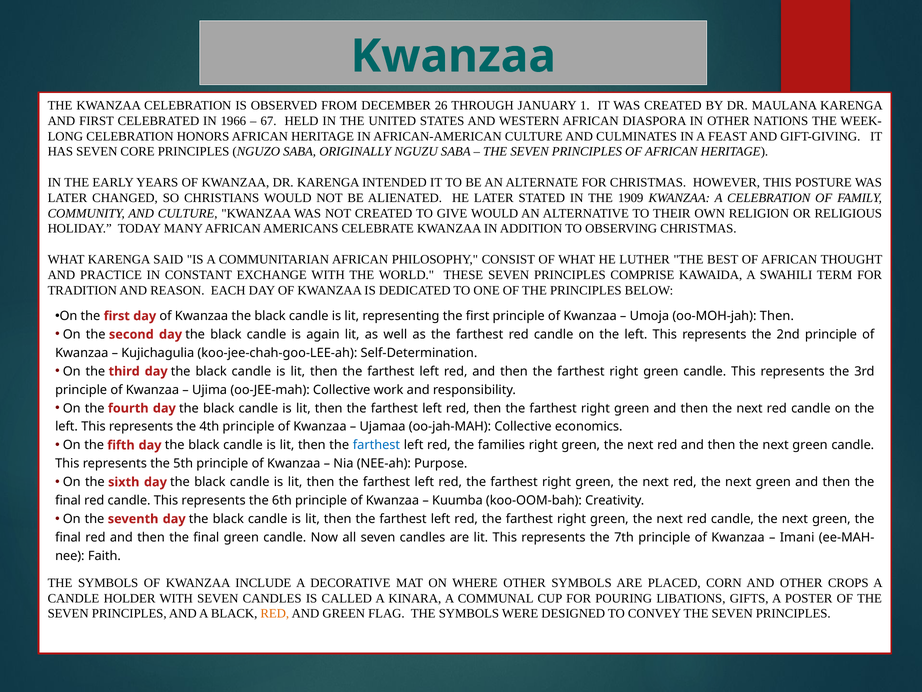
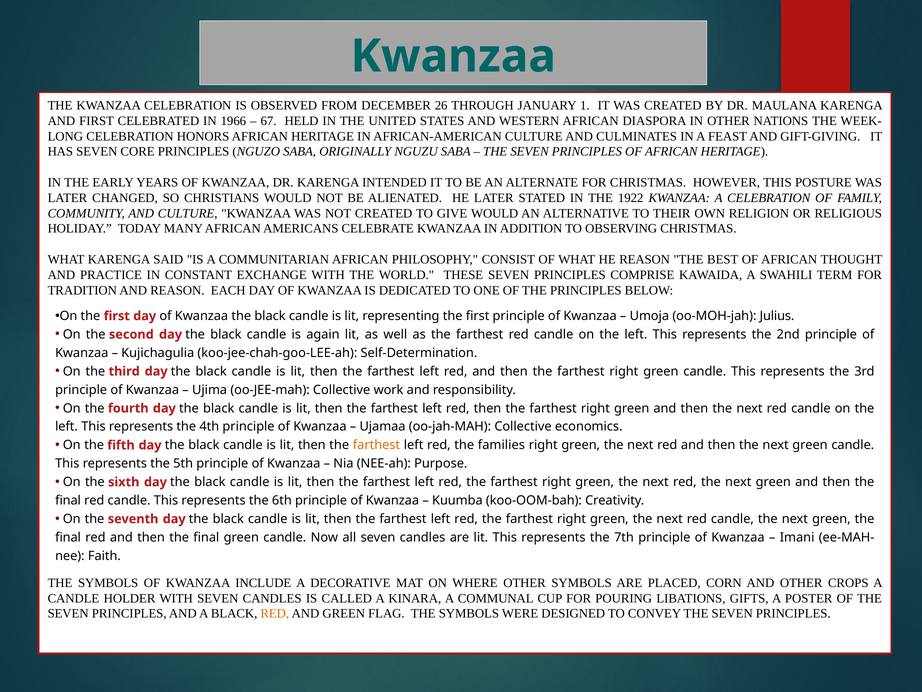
1909: 1909 -> 1922 (631, 198)
HE LUTHER: LUTHER -> REASON (645, 259)
oo-MOH-jah Then: Then -> Julius (777, 316)
farthest colour: blue -> orange (376, 445)
